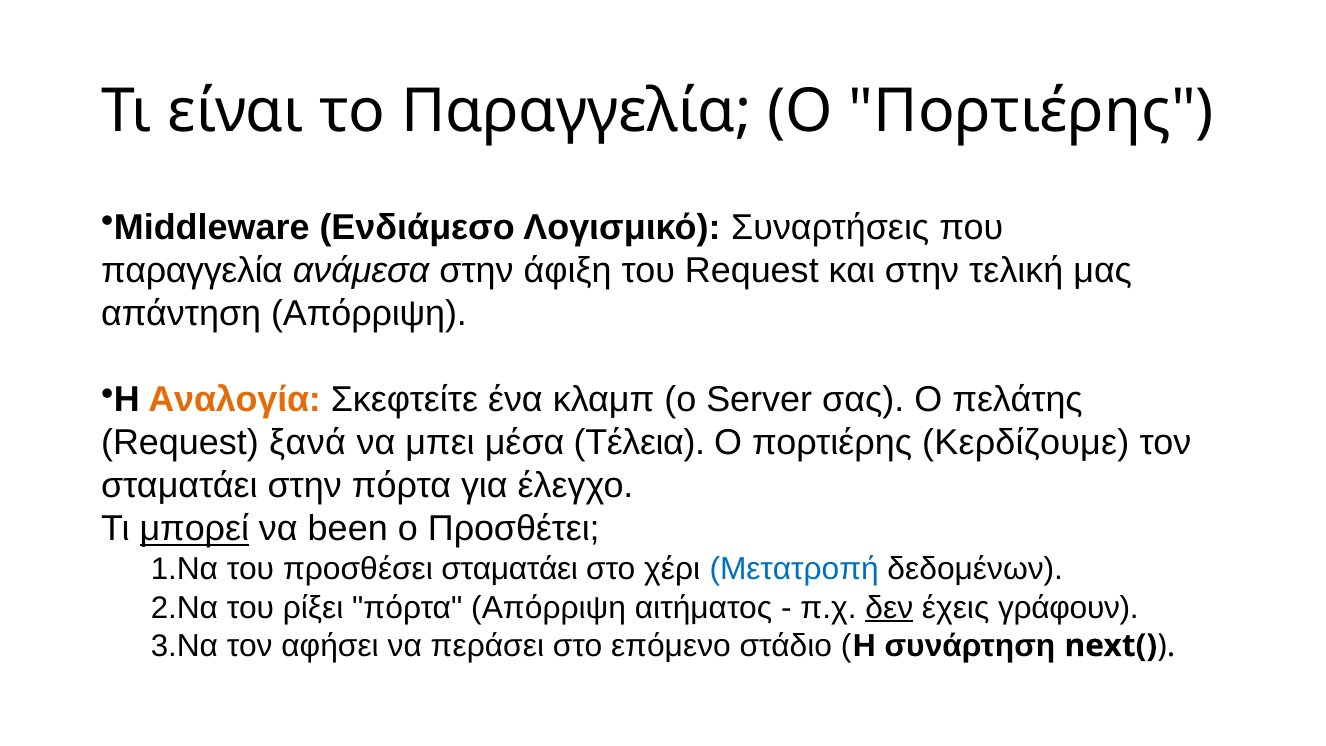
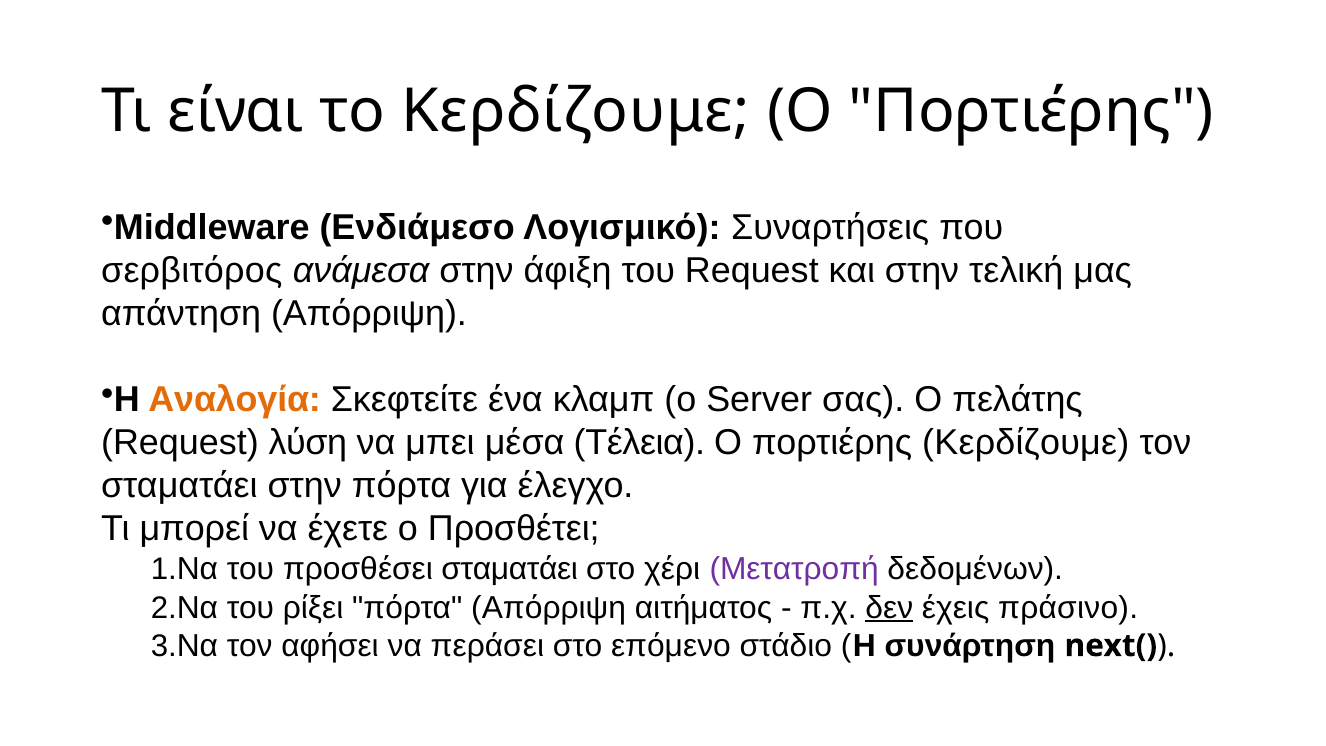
το Παραγγελία: Παραγγελία -> Κερδίζουμε (576, 111)
παραγγελία: παραγγελία -> σερβιτόρος (192, 271)
ξανά: ξανά -> λύση (308, 443)
μπορεί underline: present -> none (194, 529)
been: been -> έχετε (348, 529)
Μετατροπή colour: blue -> purple (794, 569)
γράφουν: γράφουν -> πράσινο (1068, 607)
